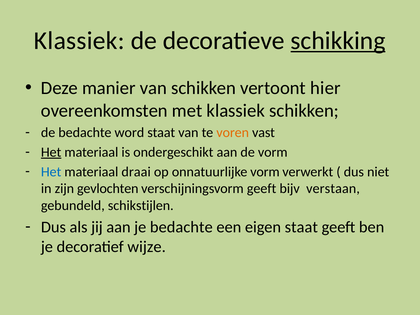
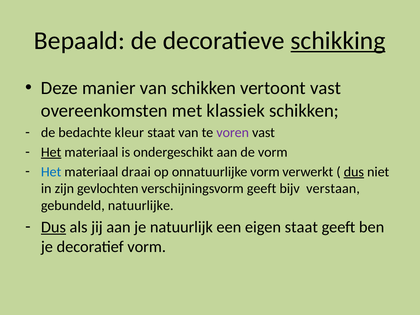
Klassiek: Klassiek -> Bepaald (79, 41)
vertoont hier: hier -> vast (326, 88)
word: word -> kleur (129, 133)
voren colour: orange -> purple (233, 133)
dus underline: none -> present (354, 172)
schikstijlen: schikstijlen -> natuurlijke (141, 205)
Dus underline: none -> present (53, 227)
je bedachte: bedachte -> natuurlijk (181, 227)
decoratief wijze: wijze -> vorm (147, 247)
